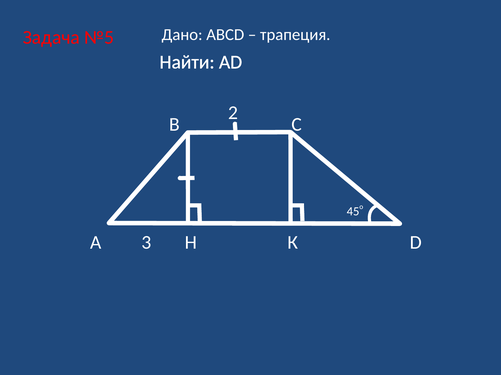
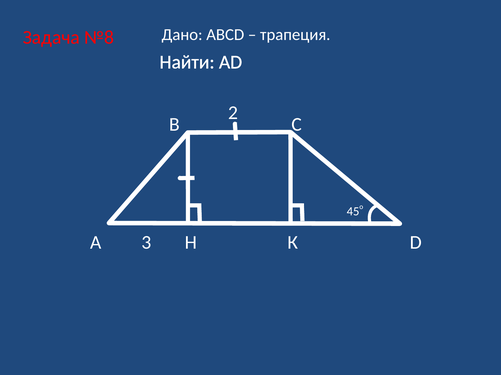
№5: №5 -> №8 (99, 38)
